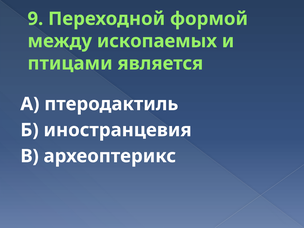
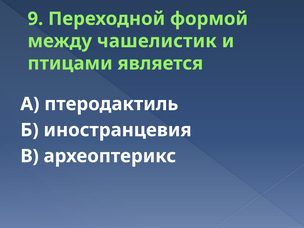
ископаемых: ископаемых -> чашелистик (157, 41)
